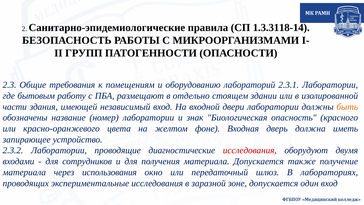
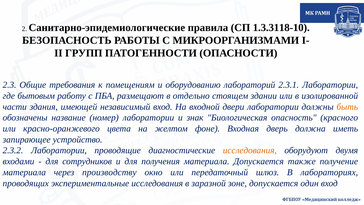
1.3.3118-14: 1.3.3118-14 -> 1.3.3118-10 (281, 28)
исследования colour: red -> orange (250, 150)
использования: использования -> производству (109, 172)
